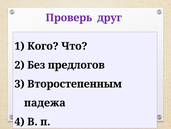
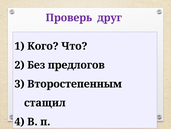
падежа: падежа -> стащил (45, 102)
